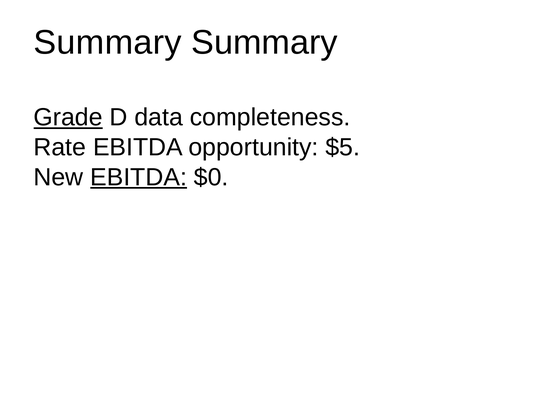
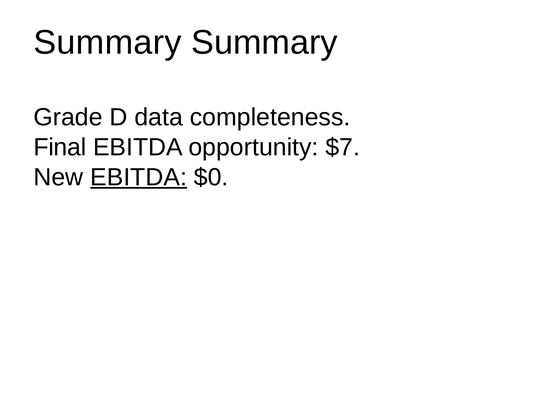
Grade underline: present -> none (68, 117)
Rate: Rate -> Final (60, 147)
$5: $5 -> $7 (343, 147)
